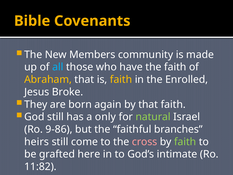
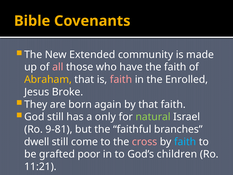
Members: Members -> Extended (92, 55)
all colour: light blue -> pink (58, 67)
faith colour: yellow -> pink (121, 79)
9-86: 9-86 -> 9-81 (59, 129)
heirs: heirs -> dwell (37, 142)
faith colour: light green -> light blue (185, 142)
here: here -> poor (89, 154)
intimate: intimate -> children (177, 154)
11:82: 11:82 -> 11:21 (40, 166)
